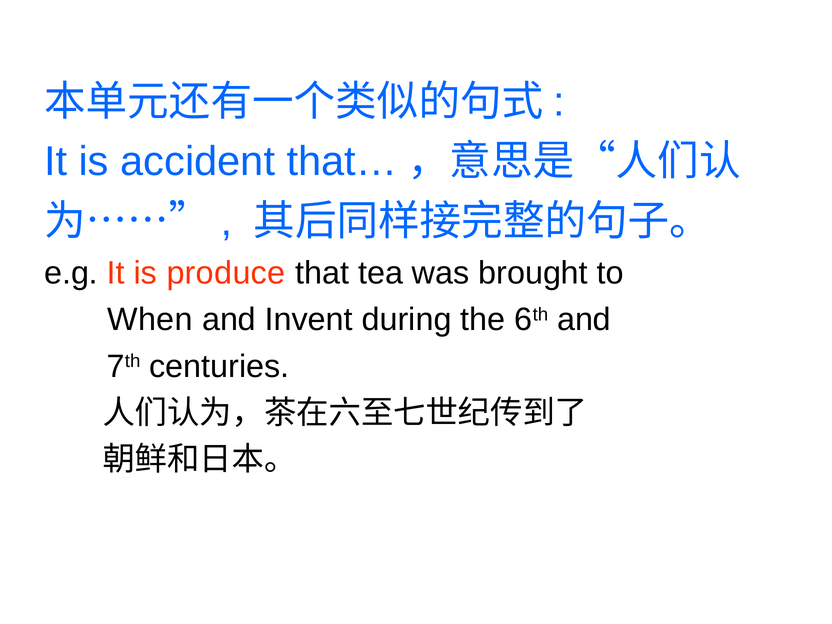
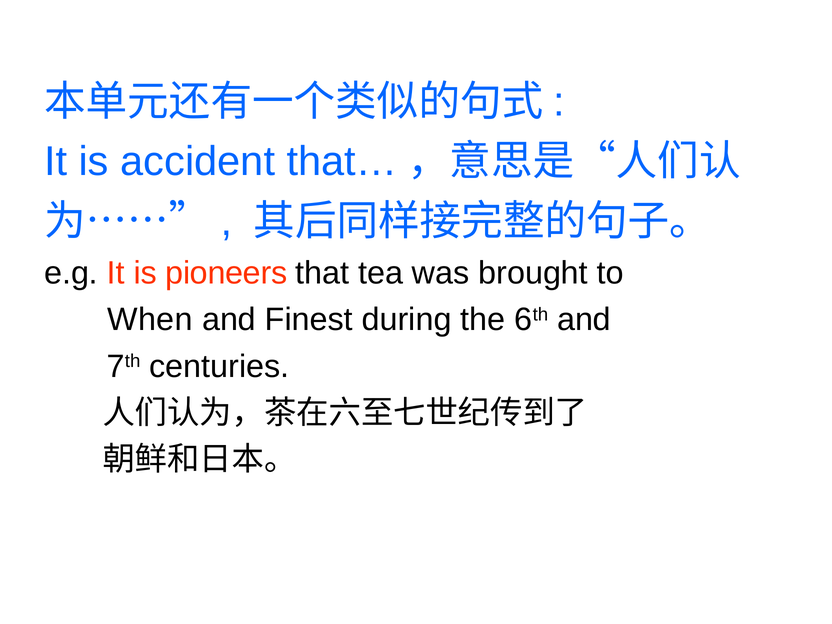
produce: produce -> pioneers (226, 273)
Invent: Invent -> Finest (309, 320)
